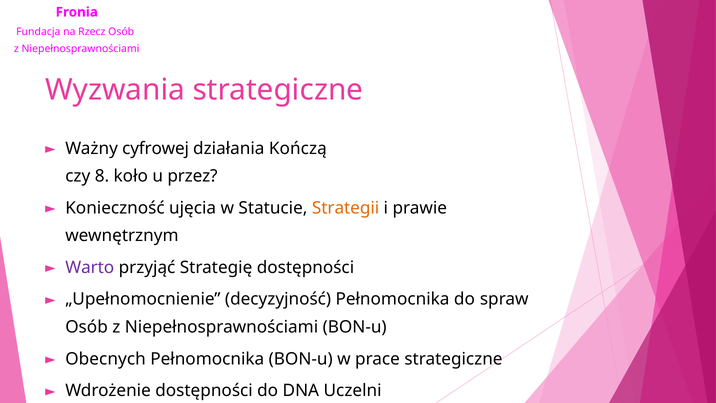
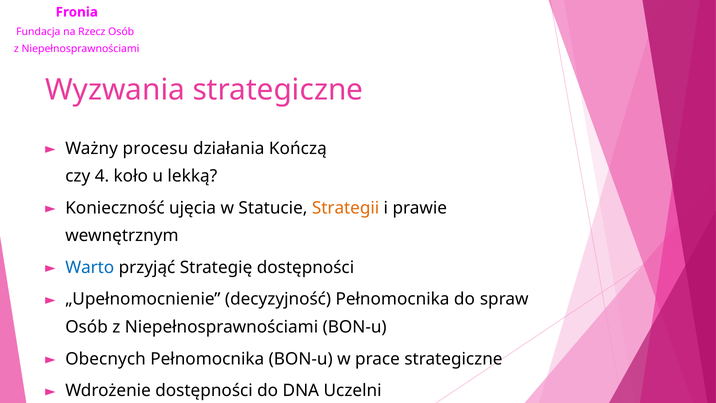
cyfrowej: cyfrowej -> procesu (155, 148)
8: 8 -> 4 (102, 176)
przez: przez -> lekką (192, 176)
Warto colour: purple -> blue (90, 267)
